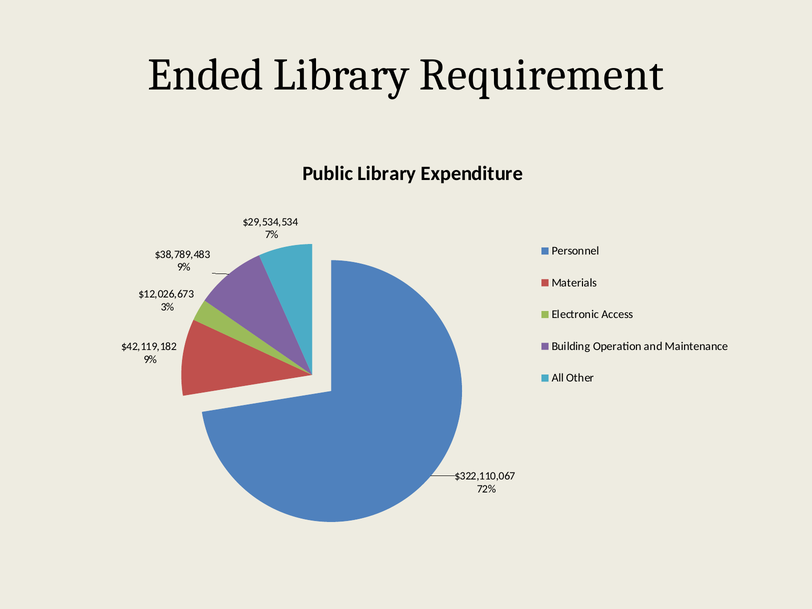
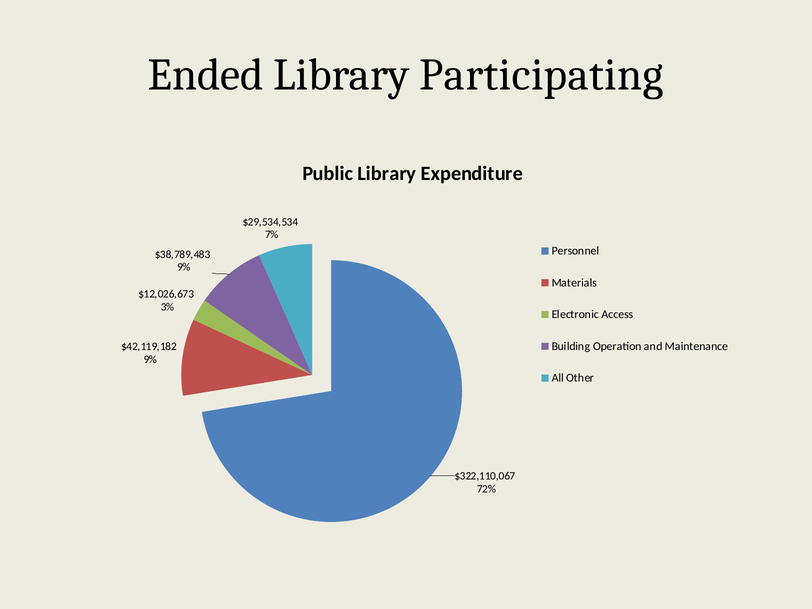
Requirement: Requirement -> Participating (542, 75)
